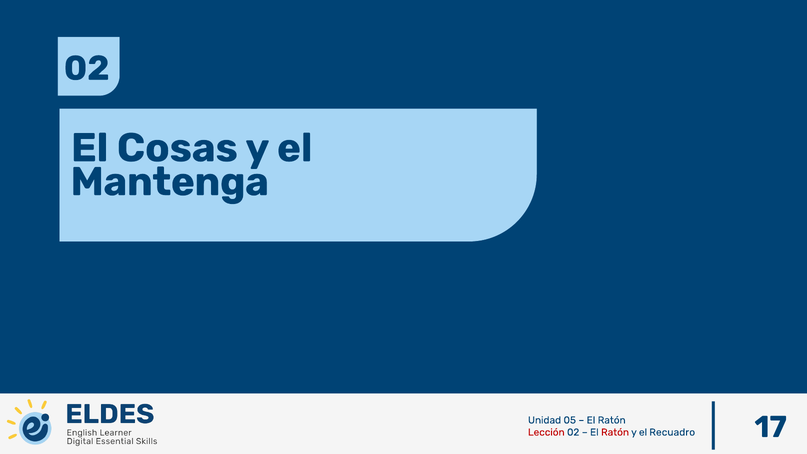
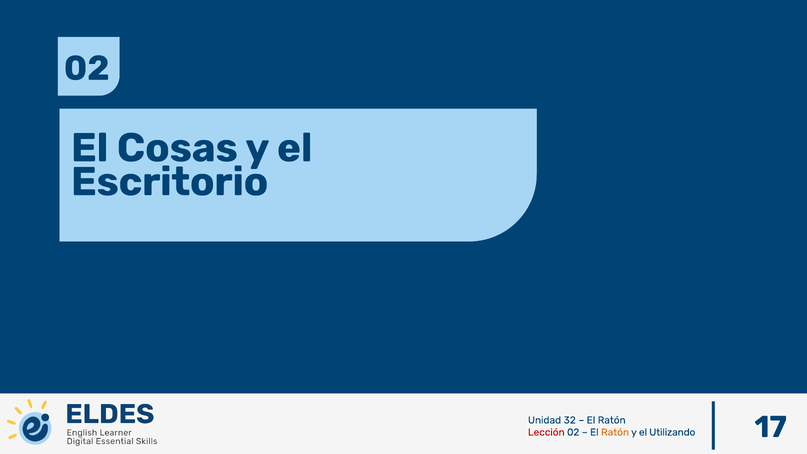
Mantenga: Mantenga -> Escritorio (170, 182)
05: 05 -> 32 (570, 420)
Ratón colour: red -> orange (615, 432)
Recuadro: Recuadro -> Utilizando (672, 432)
